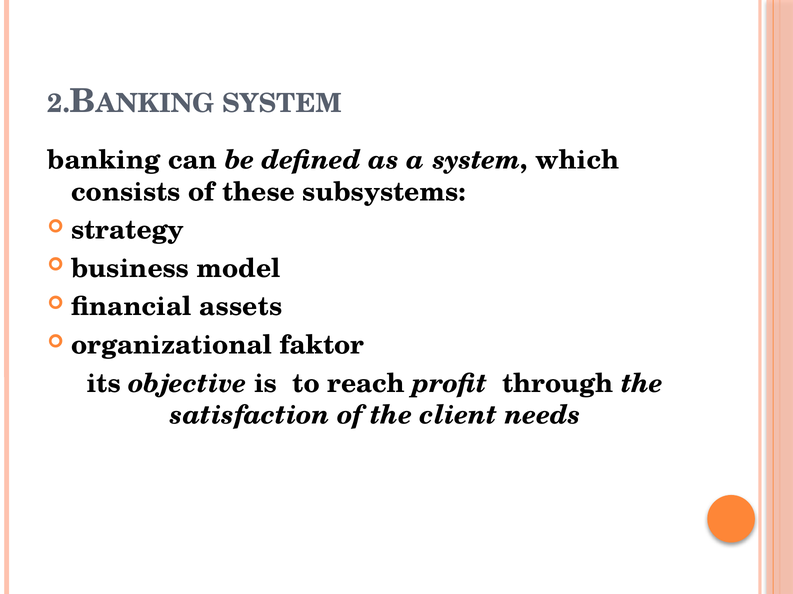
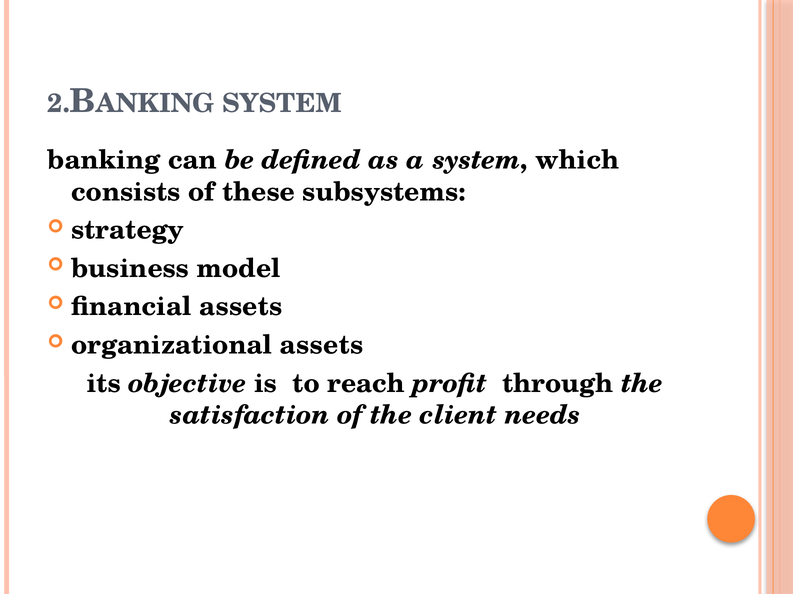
organizational faktor: faktor -> assets (322, 345)
